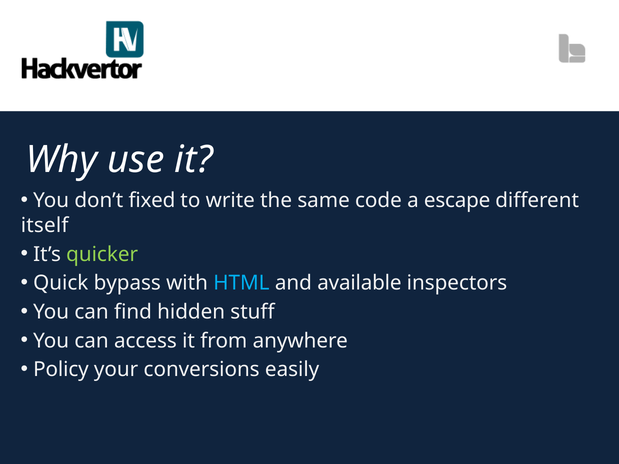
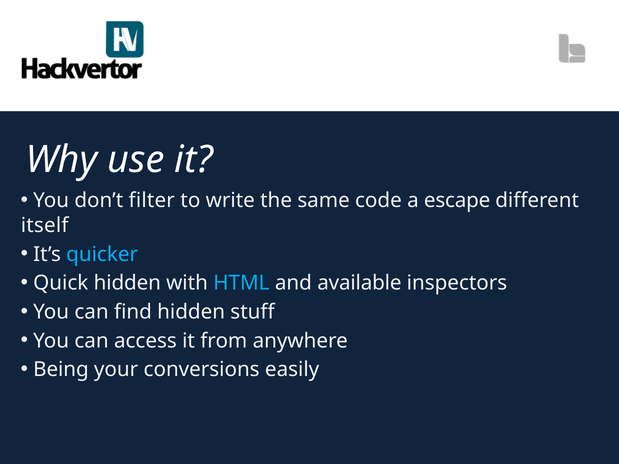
fixed: fixed -> filter (152, 201)
quicker colour: light green -> light blue (102, 254)
Quick bypass: bypass -> hidden (127, 283)
Policy: Policy -> Being (61, 370)
